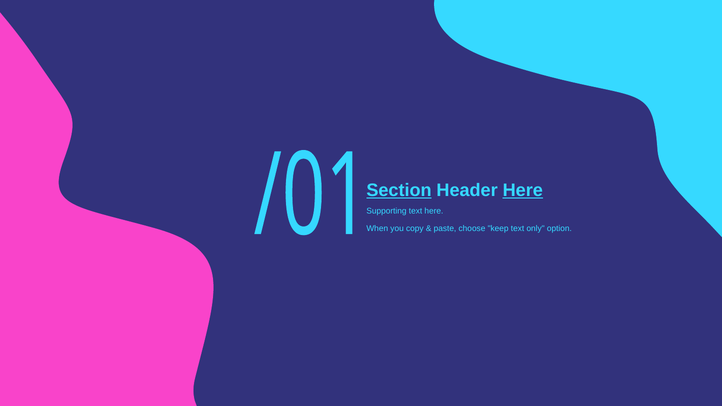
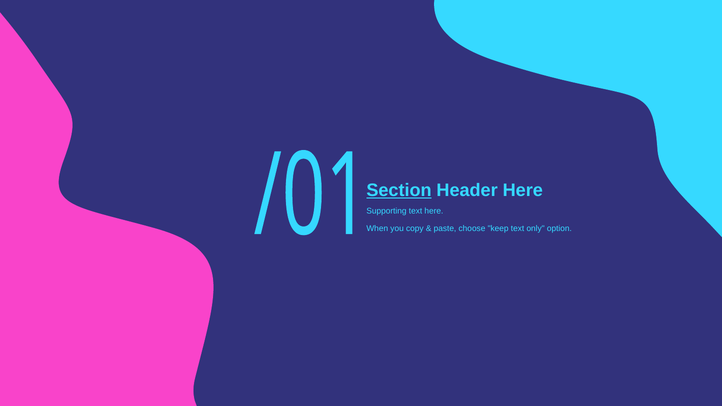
Here underline: present -> none (523, 190)
